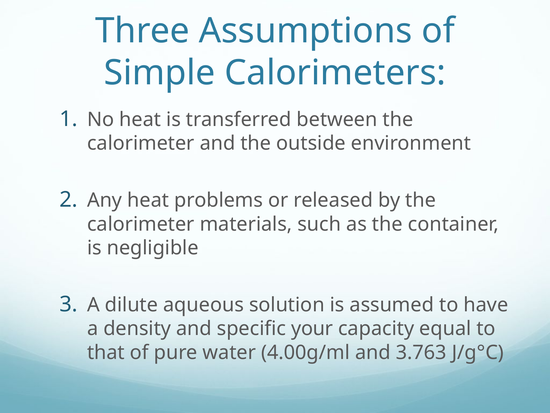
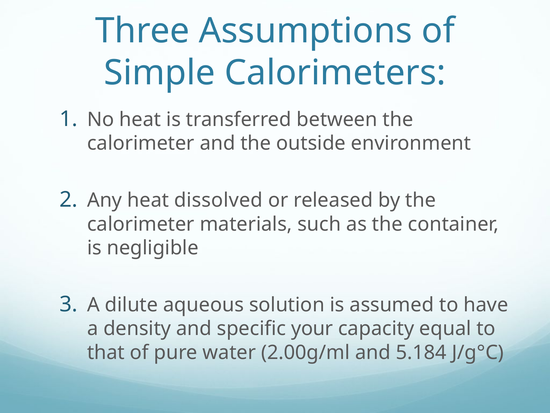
problems: problems -> dissolved (218, 200)
4.00g/ml: 4.00g/ml -> 2.00g/ml (306, 352)
3.763: 3.763 -> 5.184 (421, 352)
